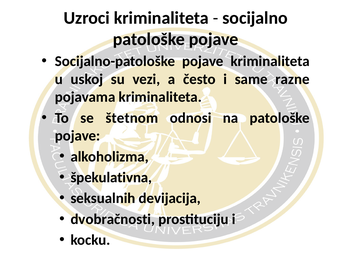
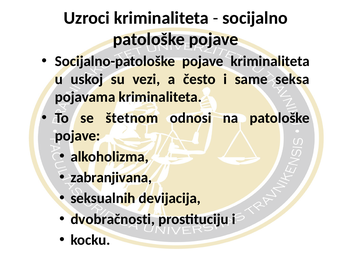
razne: razne -> seksa (292, 79)
špekulativna: špekulativna -> zabranjivana (111, 177)
